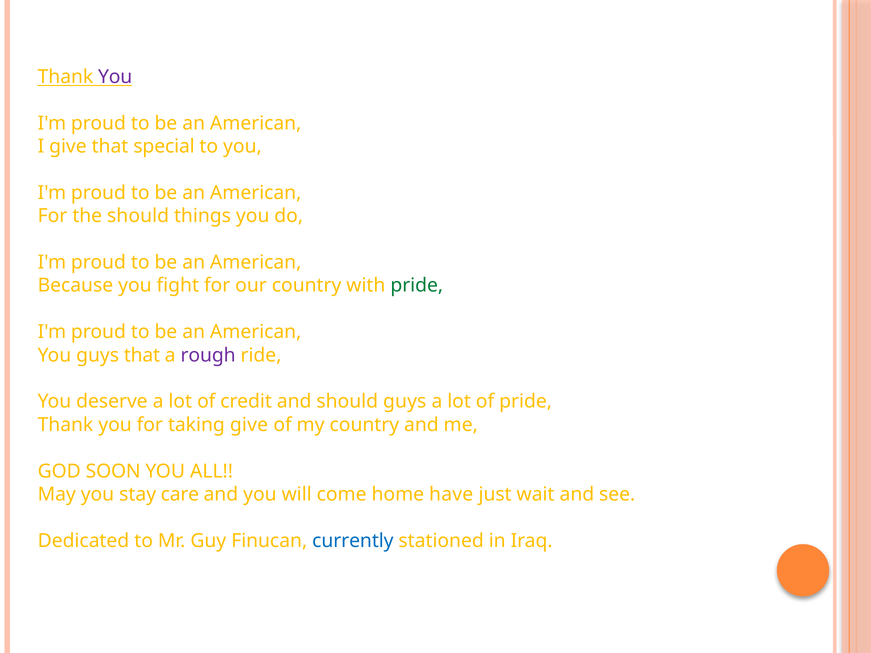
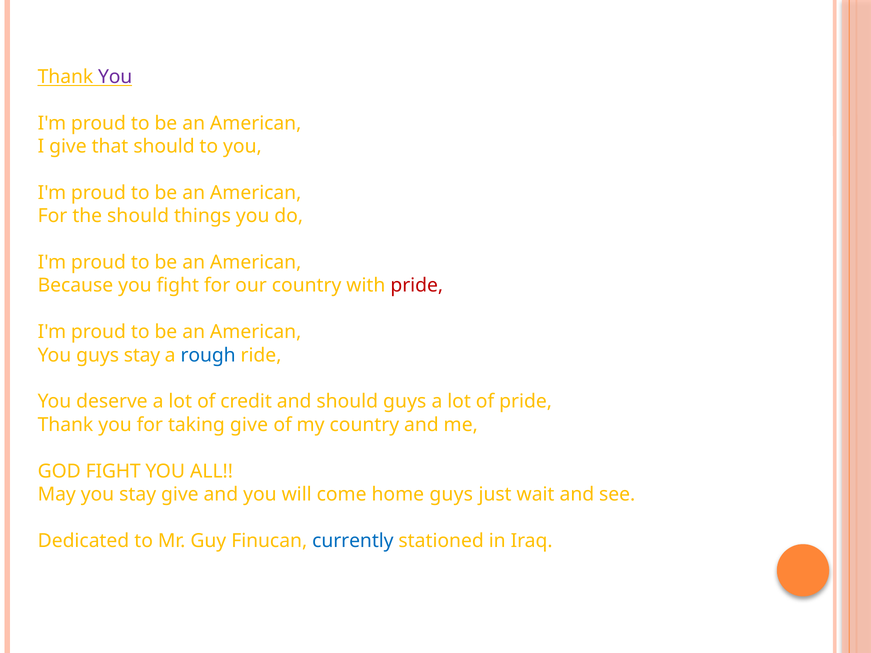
that special: special -> should (164, 146)
pride colour: green -> red (417, 286)
guys that: that -> stay (142, 355)
rough colour: purple -> blue (208, 355)
GOD SOON: SOON -> FIGHT (113, 471)
stay care: care -> give (180, 495)
home have: have -> guys (451, 495)
